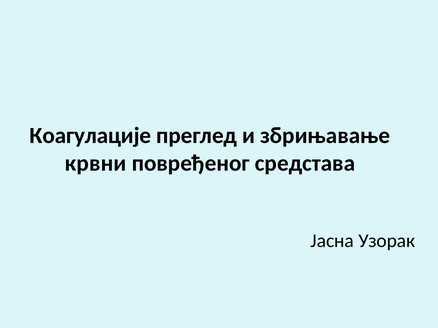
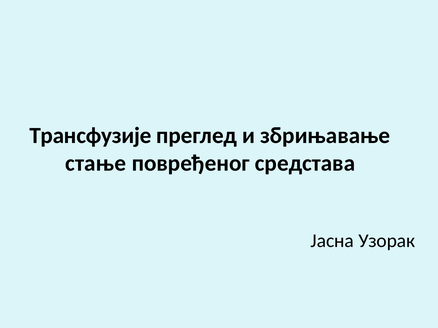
Коагулације: Коагулације -> Трансфузије (90, 136)
крвни: крвни -> стање (96, 164)
